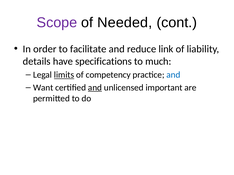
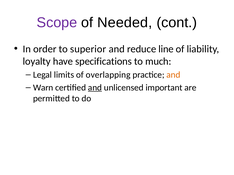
facilitate: facilitate -> superior (88, 49)
link: link -> line (166, 49)
details: details -> loyalty (37, 62)
limits underline: present -> none (64, 75)
competency: competency -> overlapping (108, 75)
and colour: blue -> orange (173, 75)
Want: Want -> Warn (43, 88)
